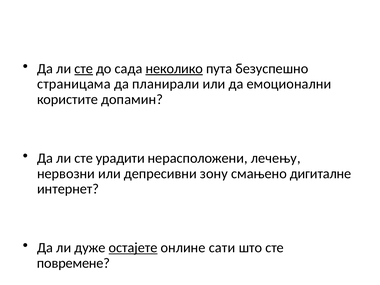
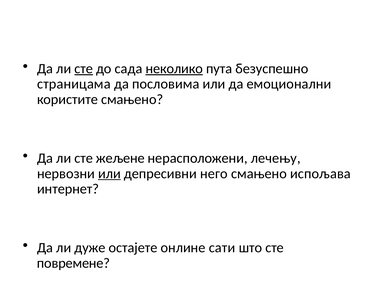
планирали: планирали -> пословима (166, 84)
користите допамин: допамин -> смањено (132, 99)
урадити: урадити -> жељене (120, 158)
или underline: none -> present (109, 174)
зону: зону -> него (214, 174)
дигиталне: дигиталне -> испољава (320, 174)
остајете underline: present -> none (133, 248)
